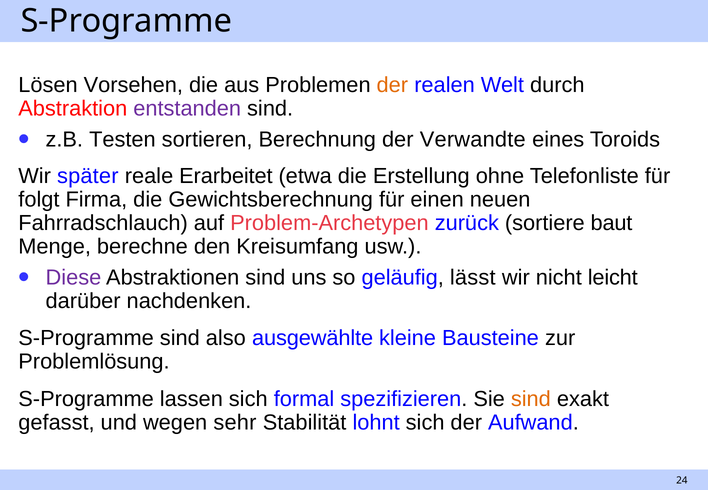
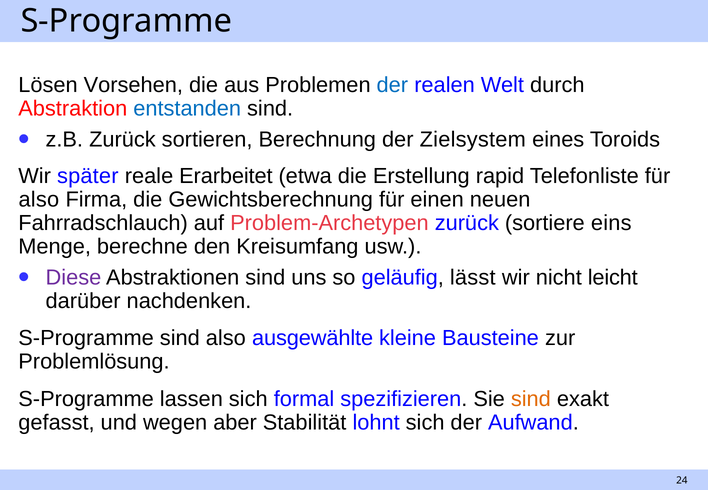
der colour: orange -> blue (392, 85)
entstanden colour: purple -> blue (187, 108)
z.B Testen: Testen -> Zurück (122, 140)
Verwandte: Verwandte -> Zielsystem (473, 140)
ohne: ohne -> rapid (500, 176)
folgt: folgt -> also (39, 200)
baut: baut -> eins (611, 223)
sehr: sehr -> aber (235, 423)
